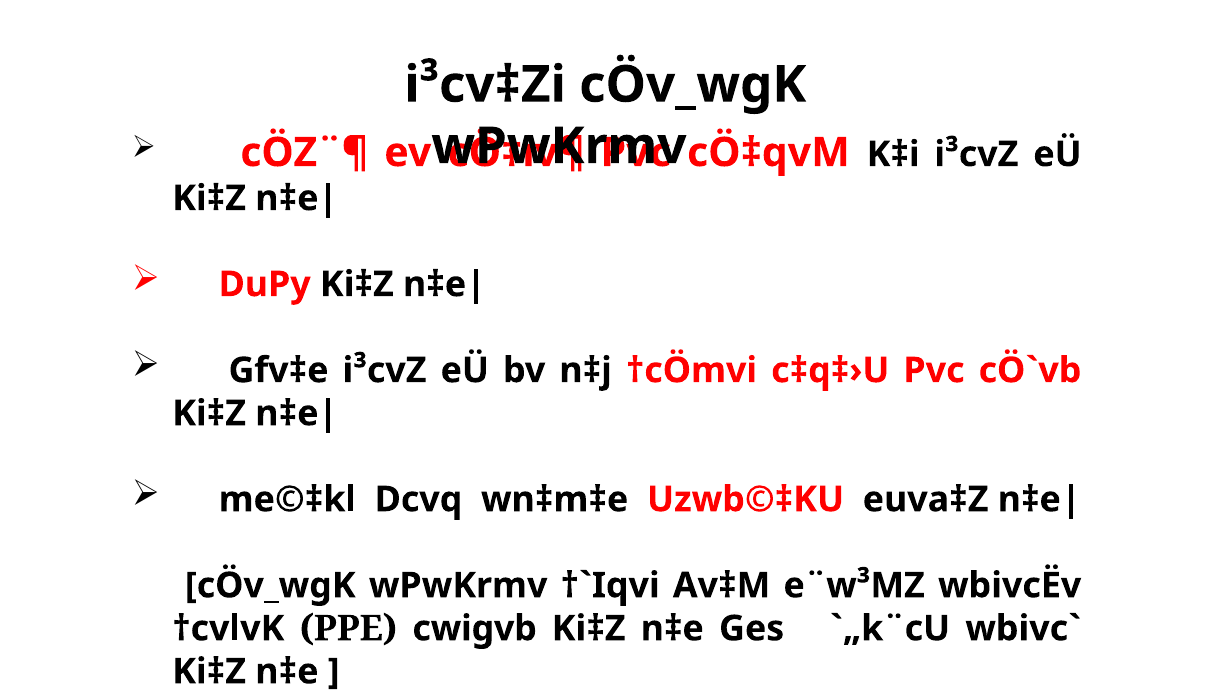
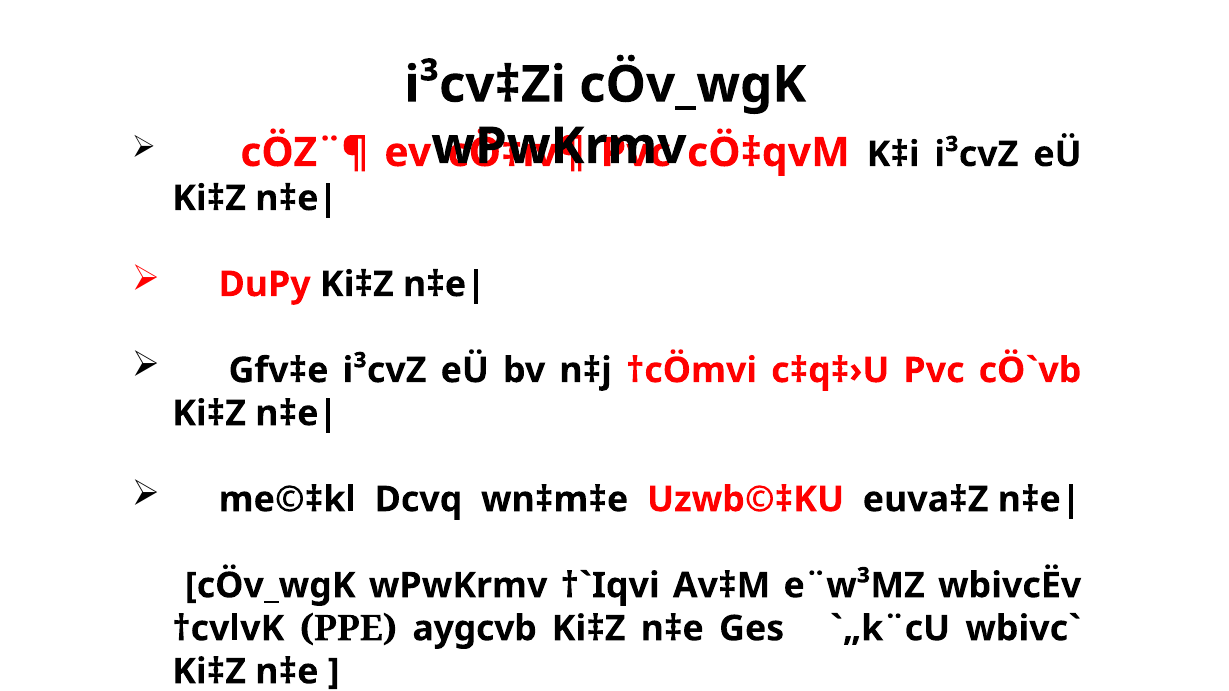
cwigvb: cwigvb -> aygcvb (475, 629)
